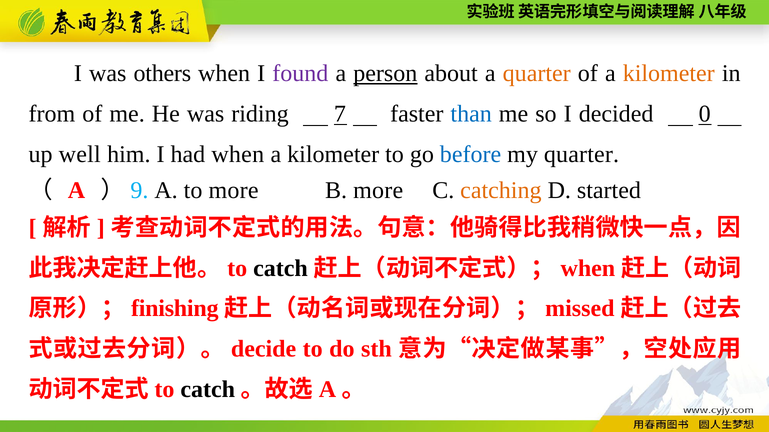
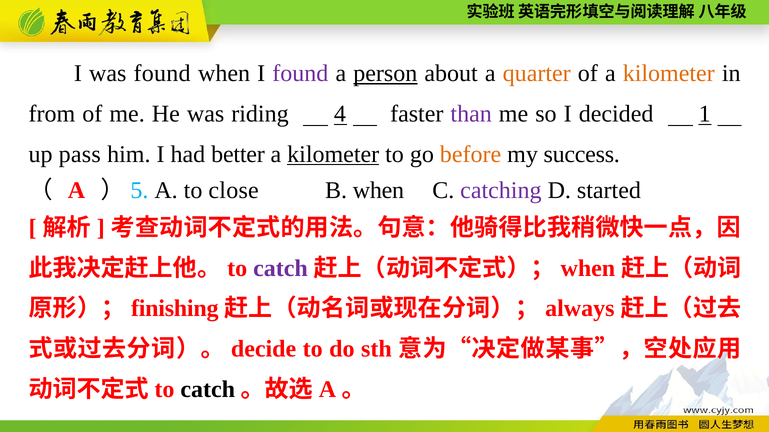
was others: others -> found (162, 74)
7: 7 -> 4 (340, 114)
than colour: blue -> purple (471, 114)
0: 0 -> 1 (705, 114)
well: well -> pass (80, 154)
had when: when -> better (238, 154)
kilometer underline: none -> present (333, 154)
before colour: blue -> orange (471, 154)
my quarter: quarter -> success (582, 154)
9: 9 -> 5 (139, 191)
to more: more -> close (234, 191)
B more: more -> when (378, 191)
catching colour: orange -> purple (501, 191)
catch colour: black -> purple (281, 269)
missed: missed -> always (580, 309)
